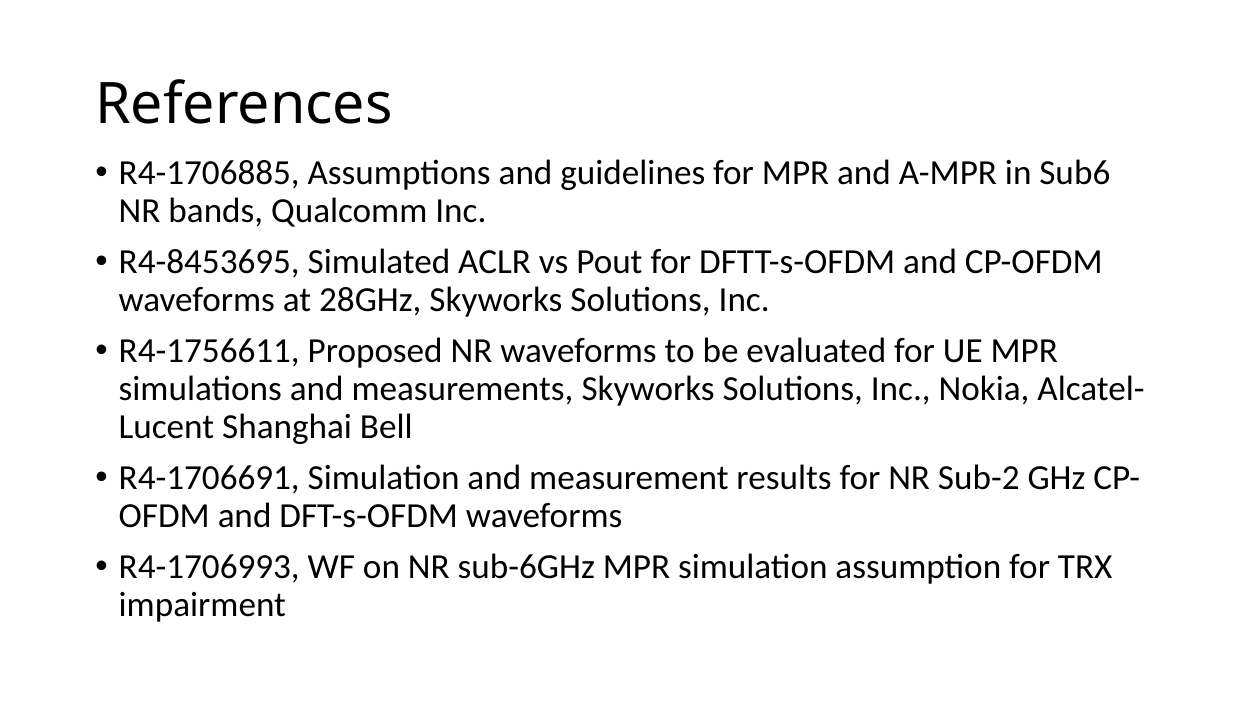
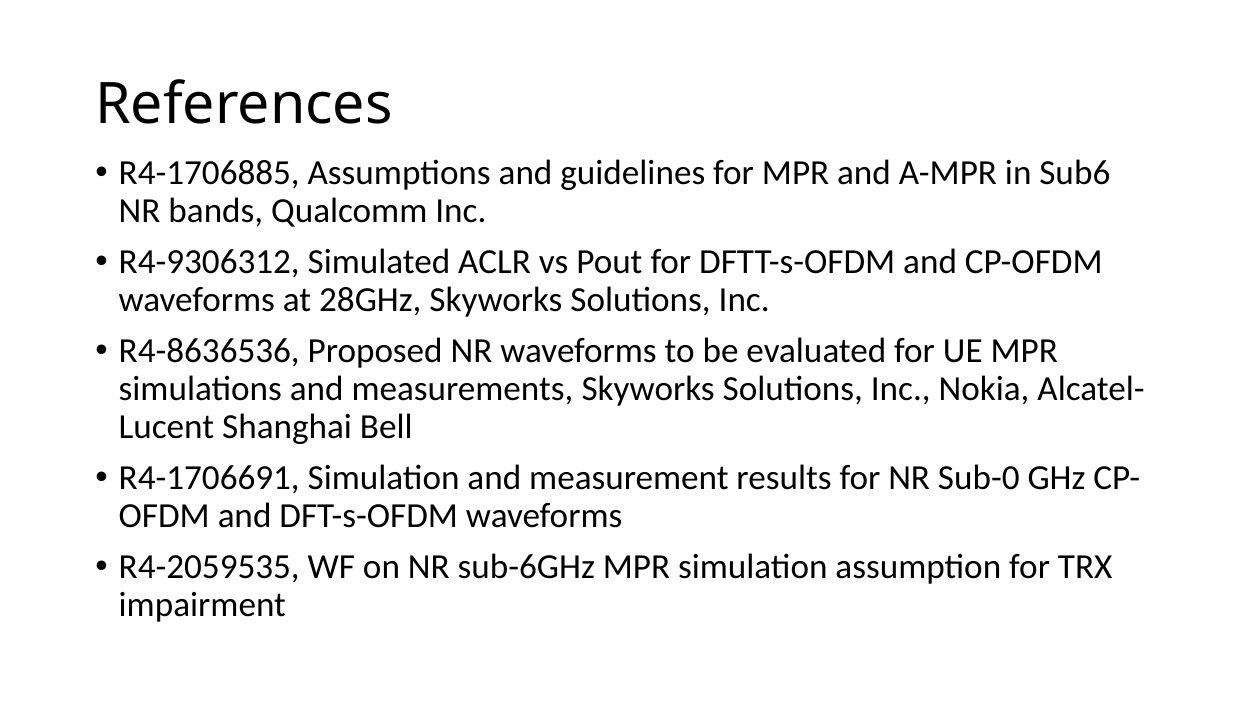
R4-8453695: R4-8453695 -> R4-9306312 (209, 262)
R4-1756611: R4-1756611 -> R4-8636536 (209, 351)
Sub-2: Sub-2 -> Sub-0 (979, 478)
R4-1706993: R4-1706993 -> R4-2059535 (209, 567)
